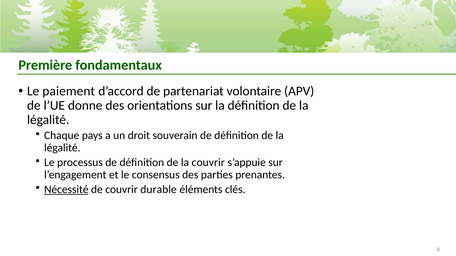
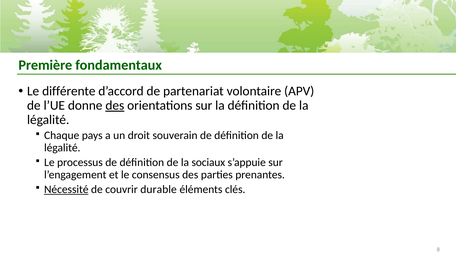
paiement: paiement -> différente (69, 91)
des underline: none -> present (115, 106)
la couvrir: couvrir -> sociaux (208, 163)
